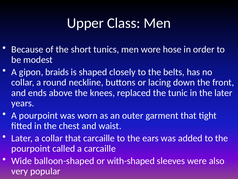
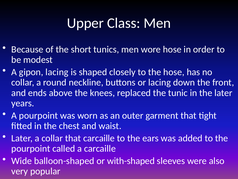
gipon braids: braids -> lacing (57, 72)
the belts: belts -> hose (174, 72)
